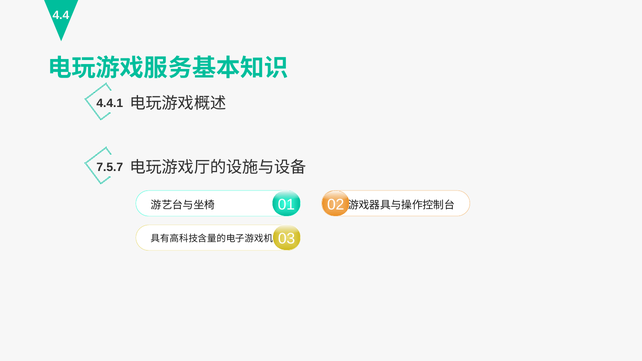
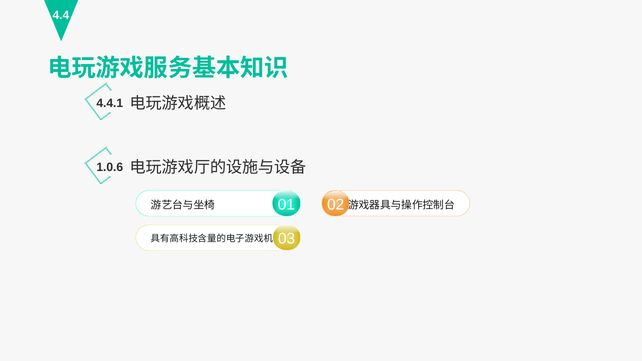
7.5.7: 7.5.7 -> 1.0.6 (110, 167)
